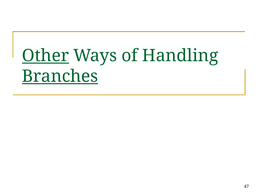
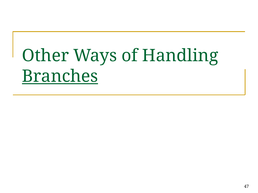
Other underline: present -> none (45, 56)
